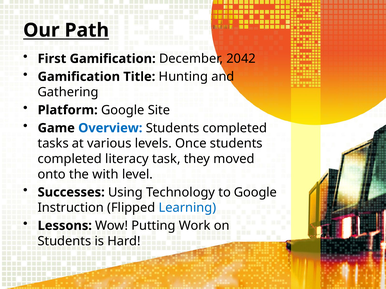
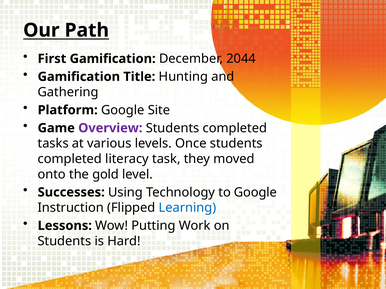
2042: 2042 -> 2044 (241, 59)
Overview colour: blue -> purple (110, 128)
with: with -> gold (106, 175)
